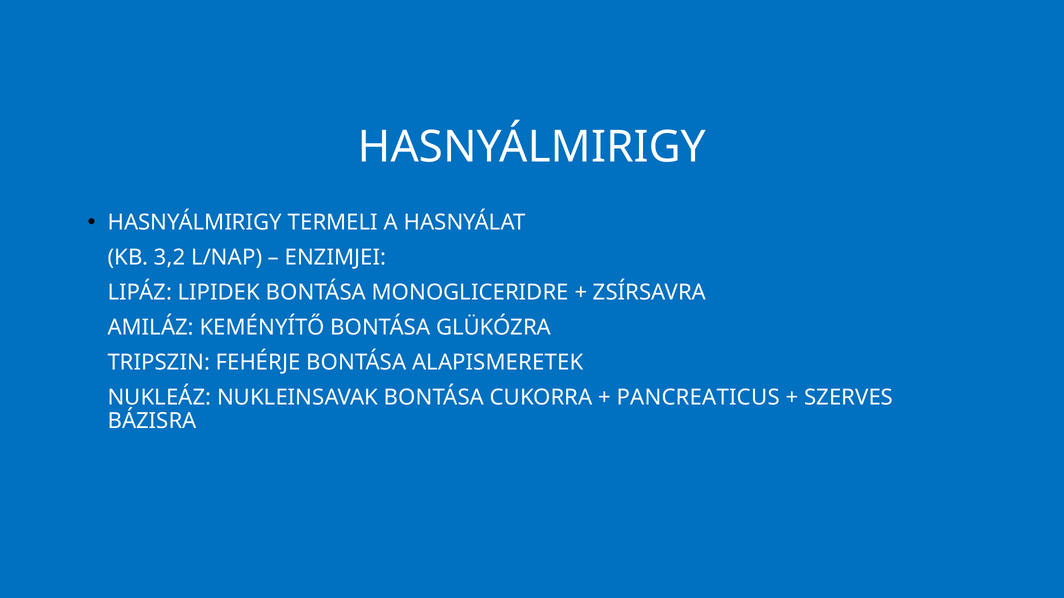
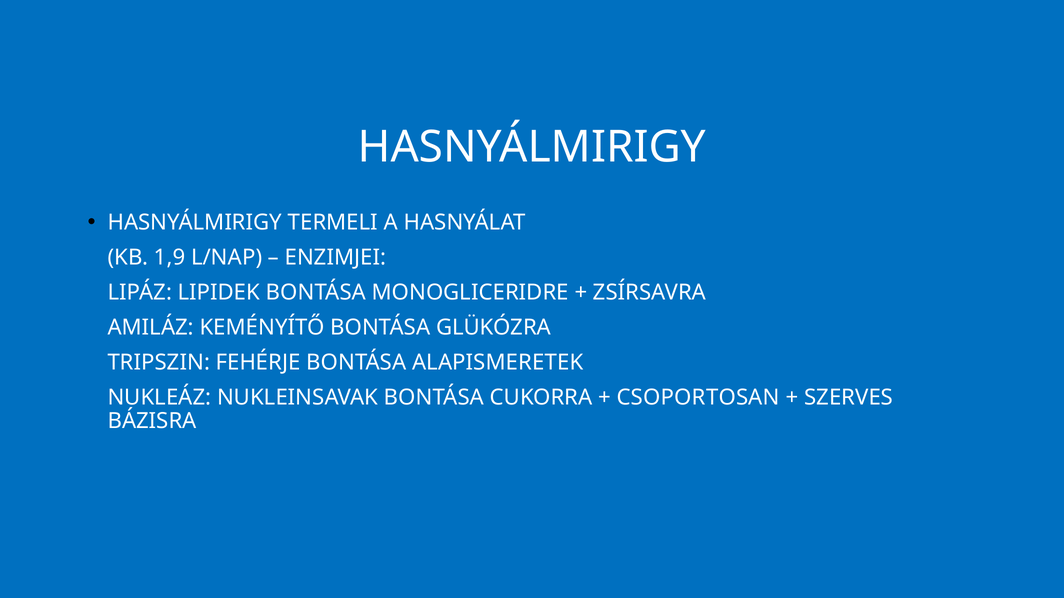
3,2: 3,2 -> 1,9 (170, 257)
PANCREATICUS: PANCREATICUS -> CSOPORTOSAN (698, 398)
